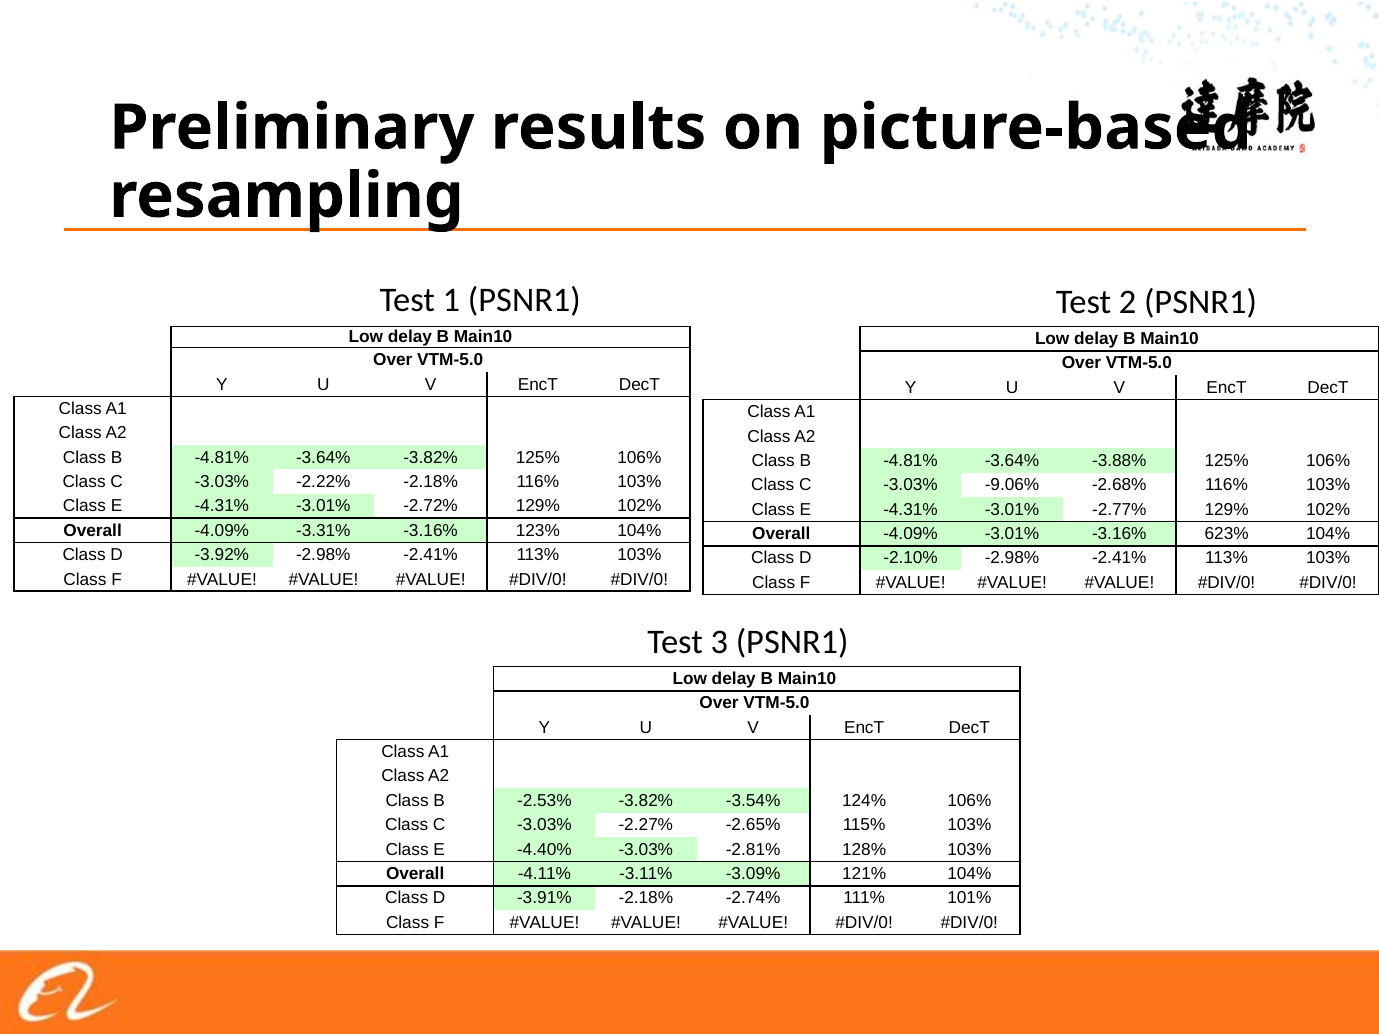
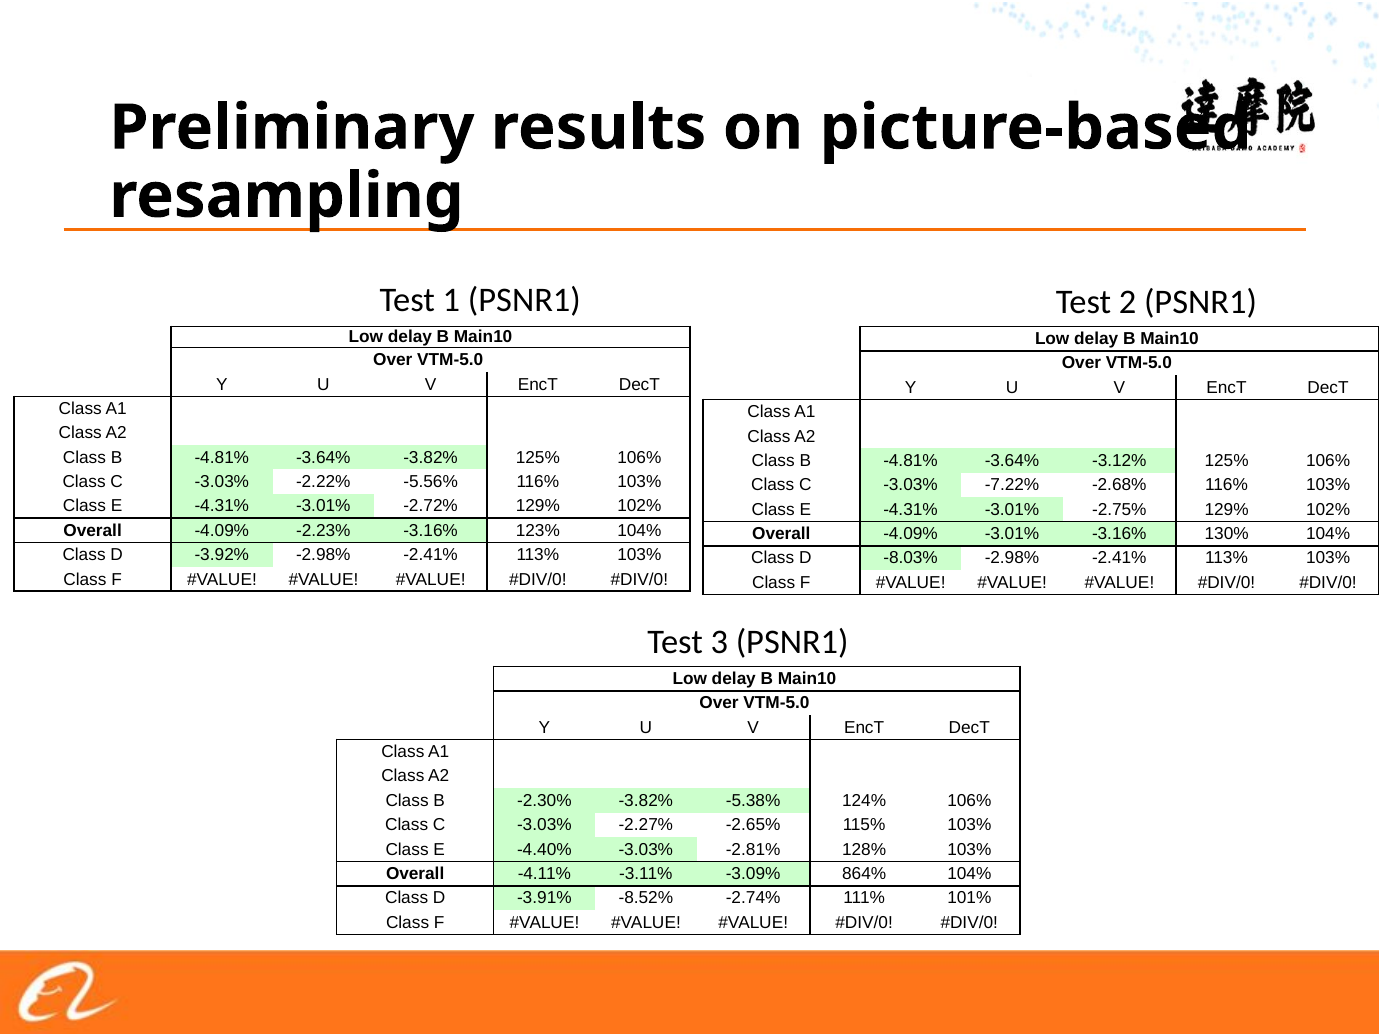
-3.88%: -3.88% -> -3.12% (1119, 461)
-2.22% -2.18%: -2.18% -> -5.56% (431, 482)
-9.06%: -9.06% -> -7.22% (1012, 485)
-2.77%: -2.77% -> -2.75% (1119, 510)
-3.31%: -3.31% -> -2.23% (323, 531)
623%: 623% -> 130% (1227, 534)
-2.10%: -2.10% -> -8.03% (911, 558)
-2.53%: -2.53% -> -2.30% (544, 801)
-3.54%: -3.54% -> -5.38% (753, 801)
121%: 121% -> 864% (864, 874)
-3.91% -2.18%: -2.18% -> -8.52% (646, 898)
